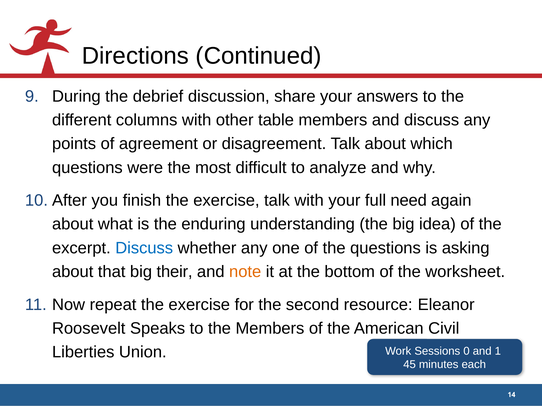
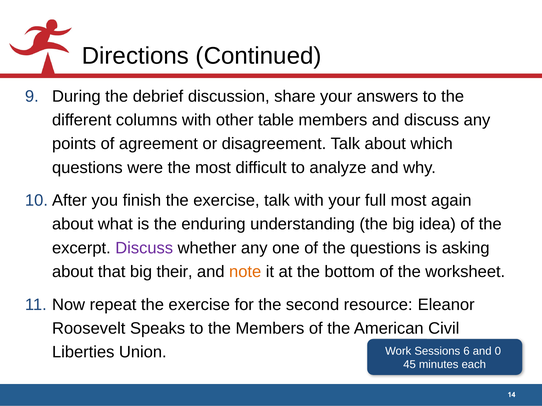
full need: need -> most (409, 201)
Discuss colour: blue -> purple (144, 248)
0: 0 -> 6 (467, 351)
1: 1 -> 0 (498, 351)
